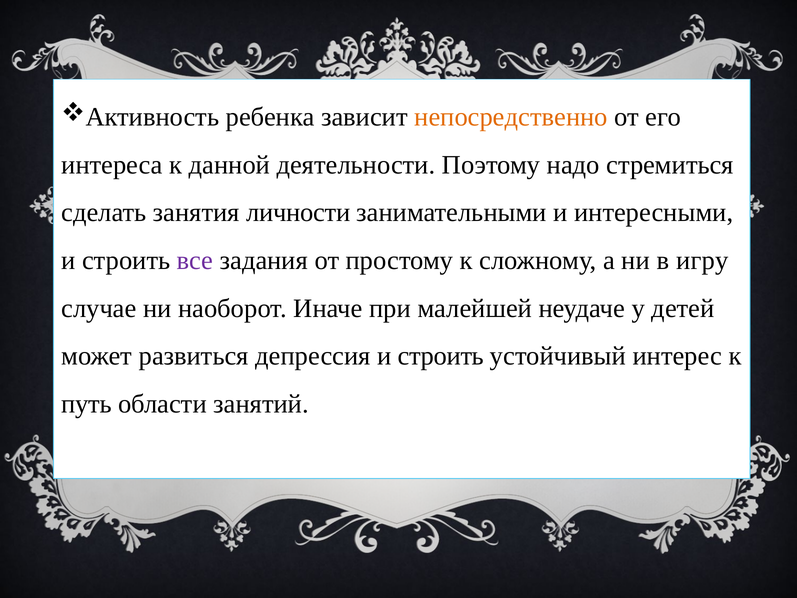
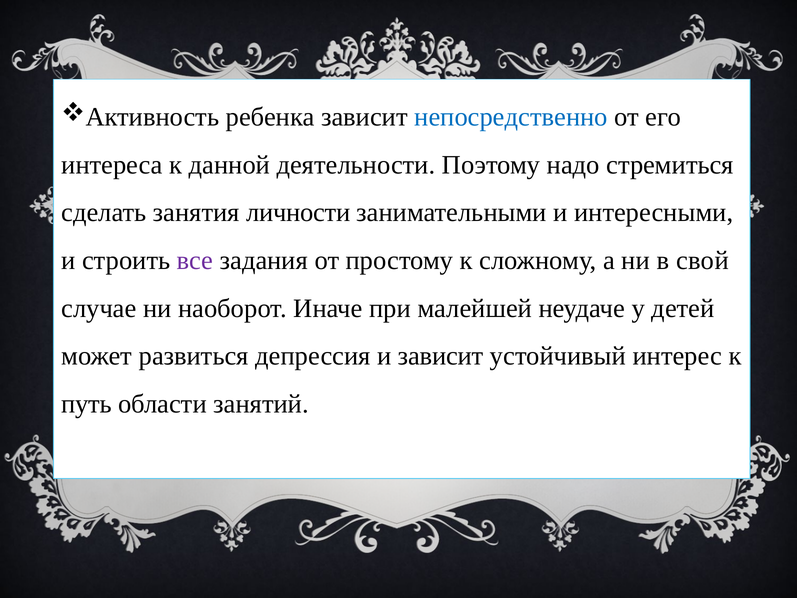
непосредственно colour: orange -> blue (511, 117)
игру: игру -> свой (702, 260)
депрессия и строить: строить -> зависит (441, 356)
